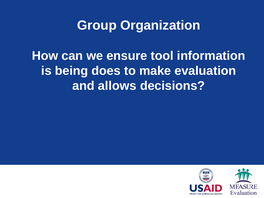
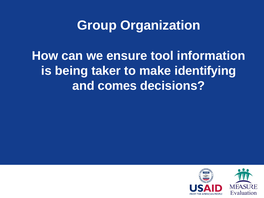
does: does -> taker (106, 71)
evaluation: evaluation -> identifying (205, 71)
allows: allows -> comes (117, 86)
